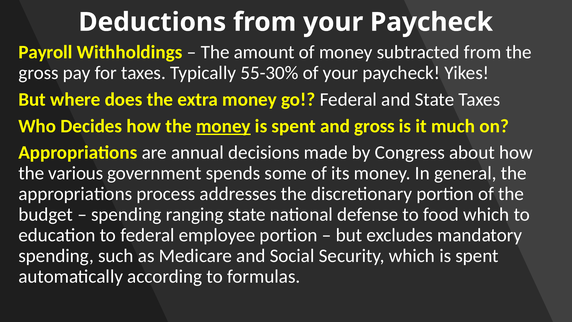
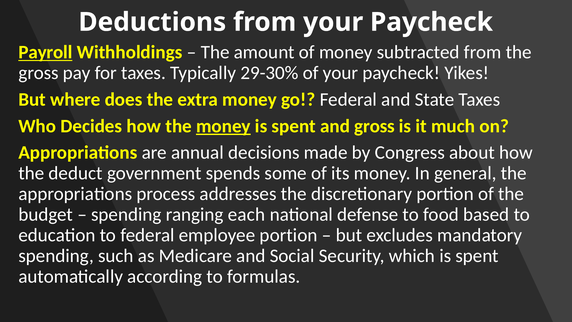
Payroll underline: none -> present (45, 52)
55-30%: 55-30% -> 29-30% (269, 73)
various: various -> deduct (76, 173)
ranging state: state -> each (247, 214)
food which: which -> based (486, 214)
